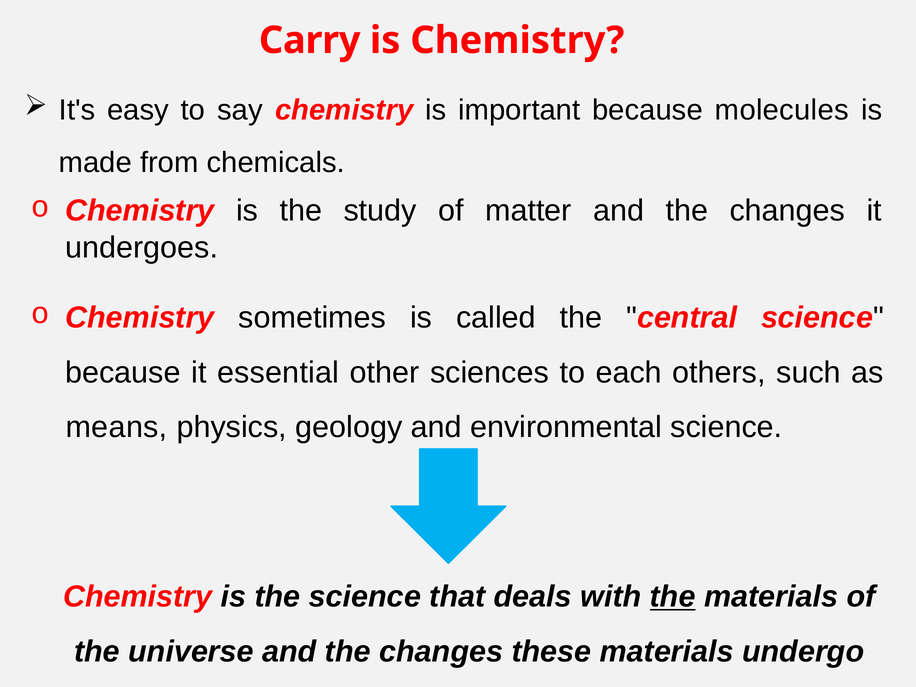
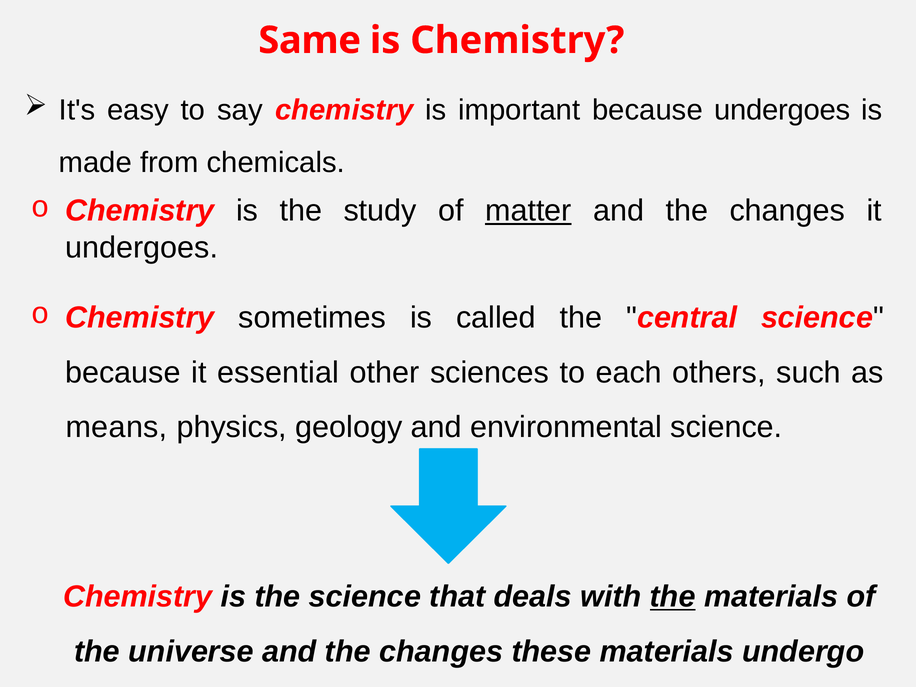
Carry: Carry -> Same (310, 40)
because molecules: molecules -> undergoes (782, 110)
matter underline: none -> present (528, 211)
